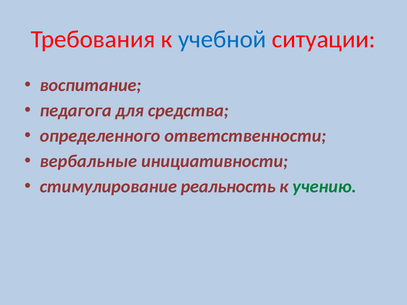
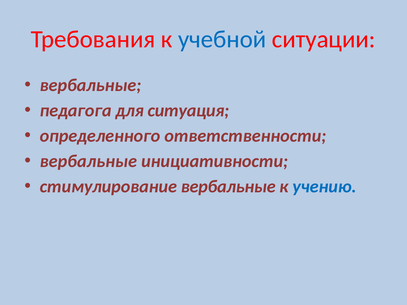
воспитание: воспитание -> вербальные (90, 85)
средства: средства -> ситуация (188, 111)
стимулирование реальность: реальность -> вербальные (228, 187)
учению colour: green -> blue (324, 187)
